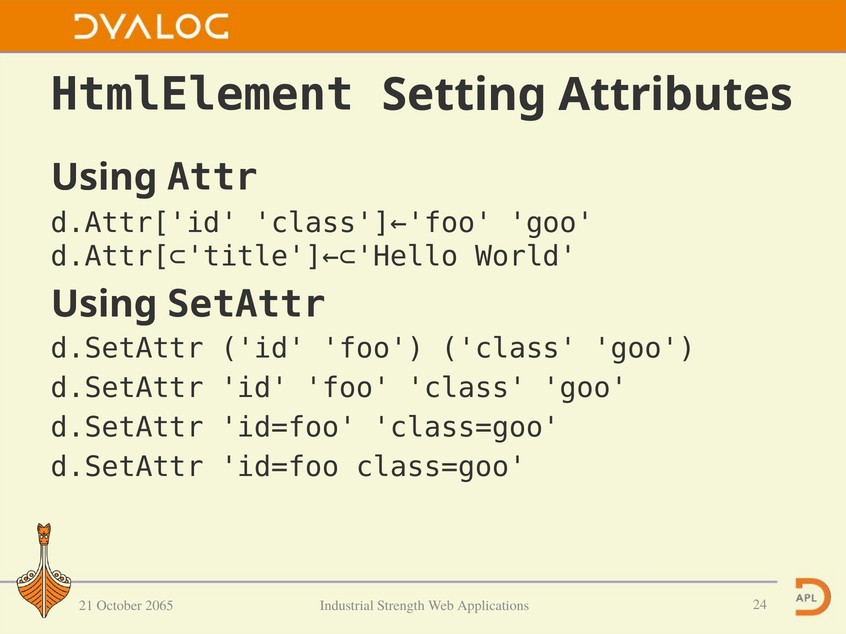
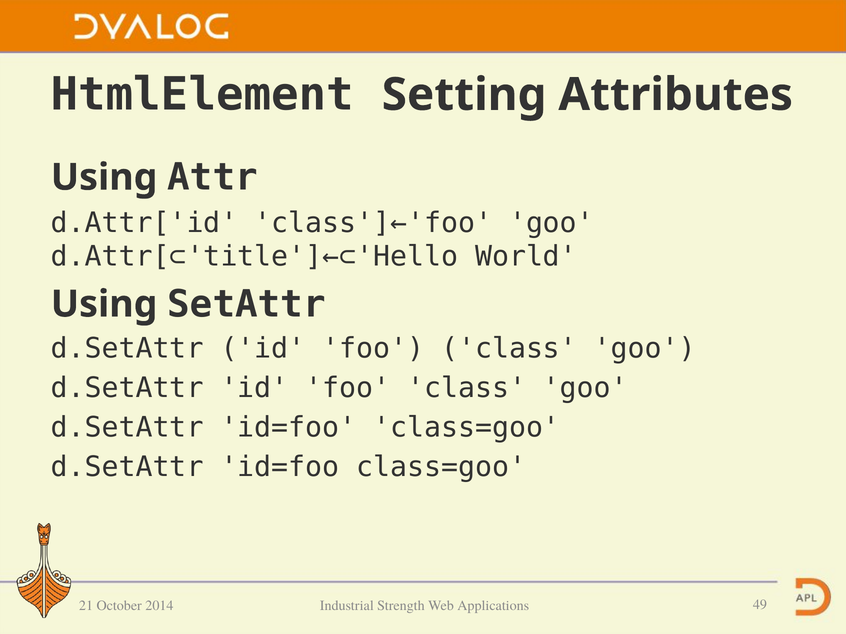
2065: 2065 -> 2014 (159, 606)
24: 24 -> 49 (760, 605)
